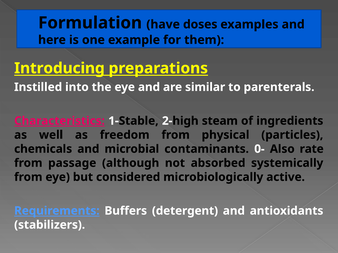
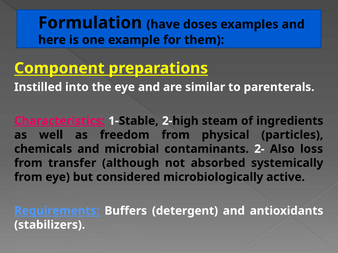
Introducing: Introducing -> Component (59, 68)
0-: 0- -> 2- (259, 149)
rate: rate -> loss (312, 149)
passage: passage -> transfer (72, 163)
